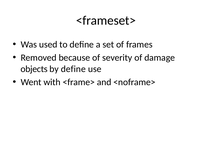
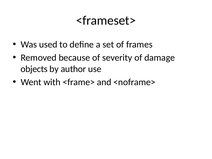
by define: define -> author (73, 69)
